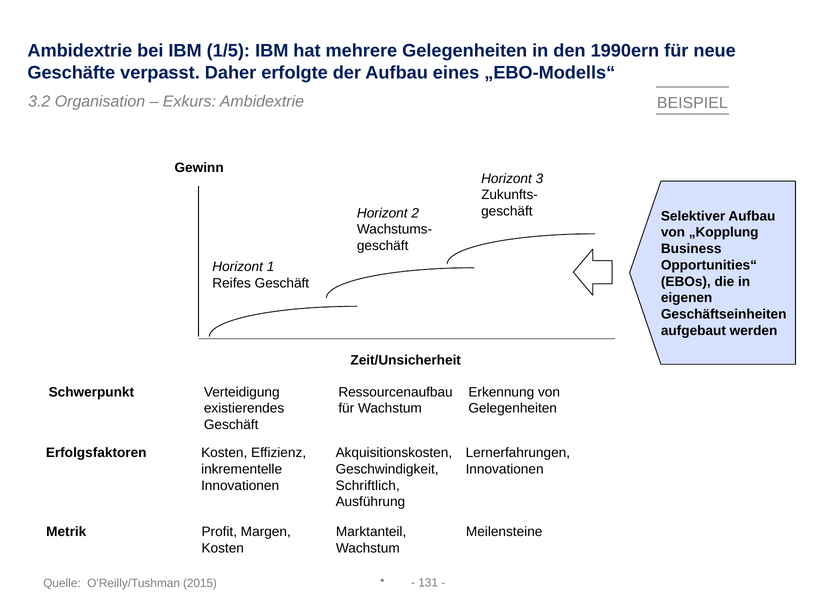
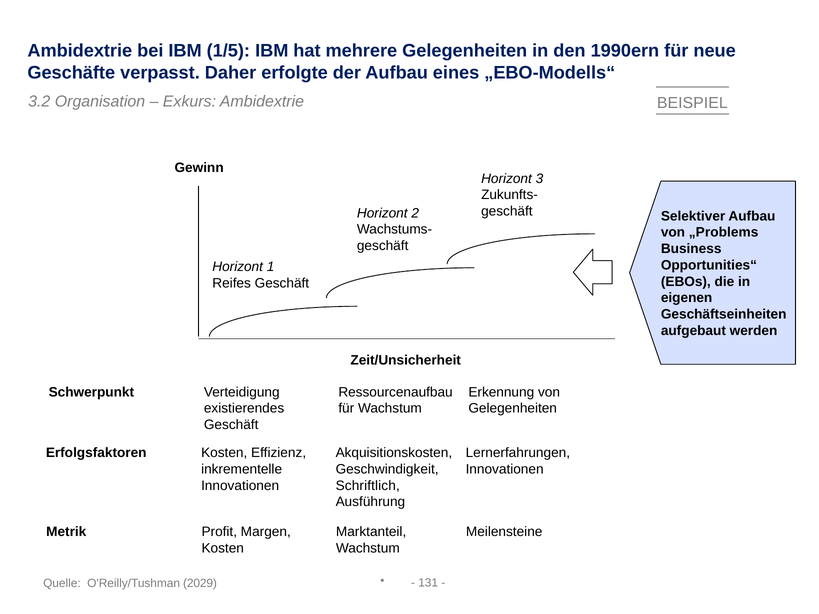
„Kopplung: „Kopplung -> „Problems (724, 233)
2015: 2015 -> 2029 (200, 584)
